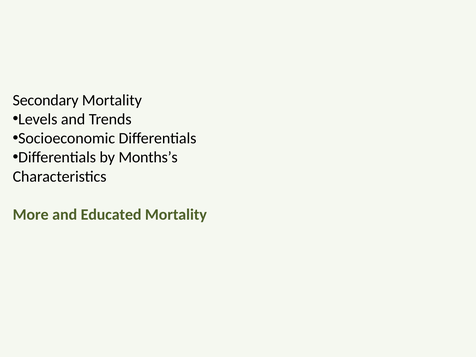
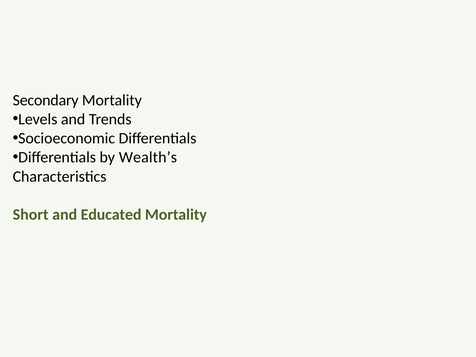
Months’s: Months’s -> Wealth’s (148, 157)
More: More -> Short (31, 215)
